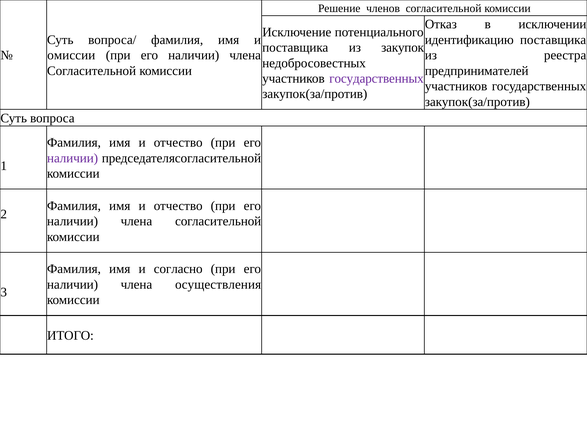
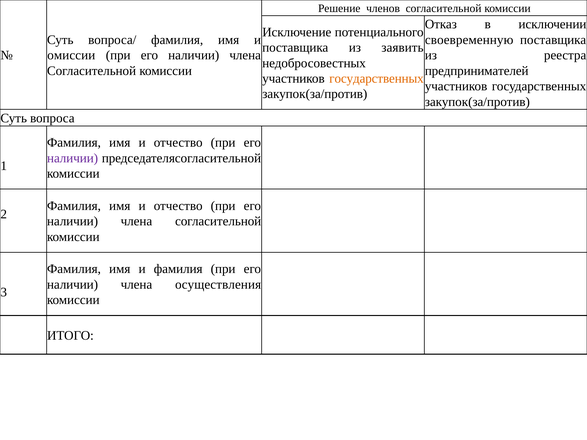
идентификацию: идентификацию -> своевременную (469, 40)
закупок: закупок -> заявить (402, 48)
государственных colour: purple -> orange (376, 79)
и согласно: согласно -> фамилия (178, 269)
